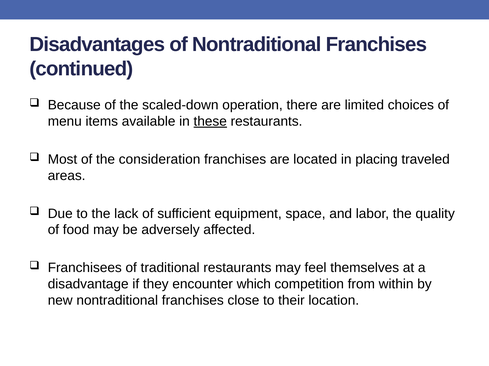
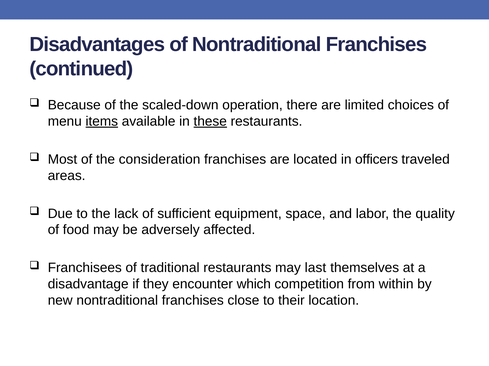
items underline: none -> present (102, 122)
placing: placing -> officers (377, 160)
feel: feel -> last (315, 268)
